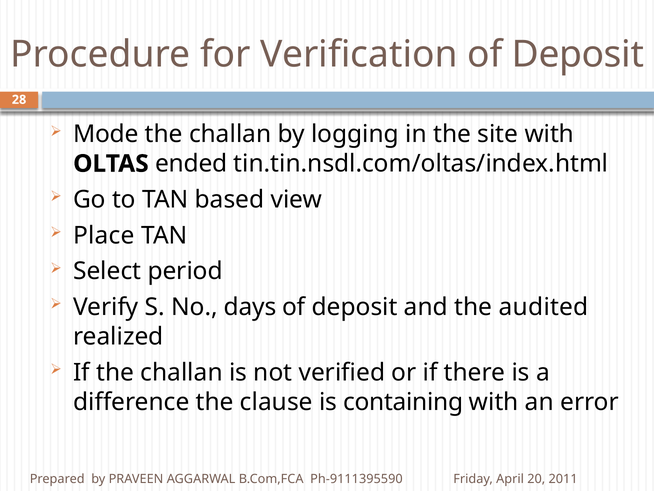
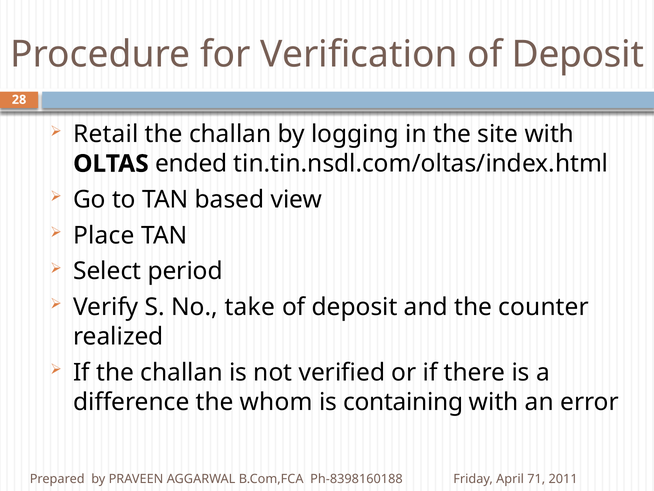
Mode: Mode -> Retail (106, 134)
days: days -> take (250, 307)
audited: audited -> counter (544, 307)
clause: clause -> whom (276, 402)
Ph-9111395590: Ph-9111395590 -> Ph-8398160188 (356, 478)
20: 20 -> 71 (536, 478)
